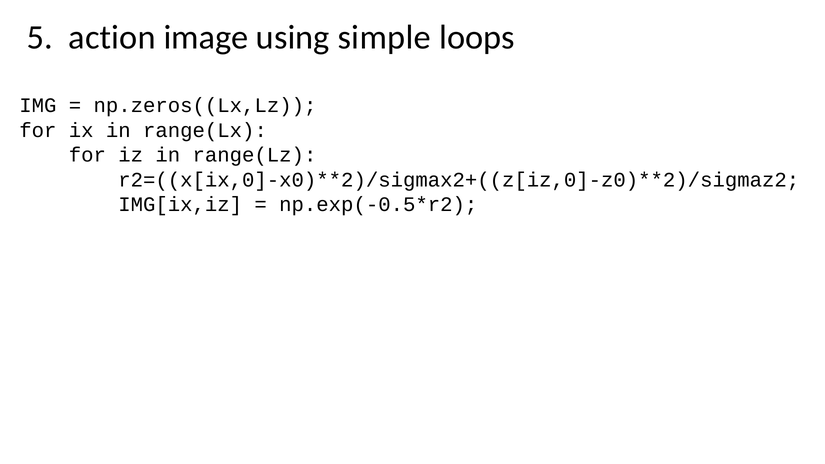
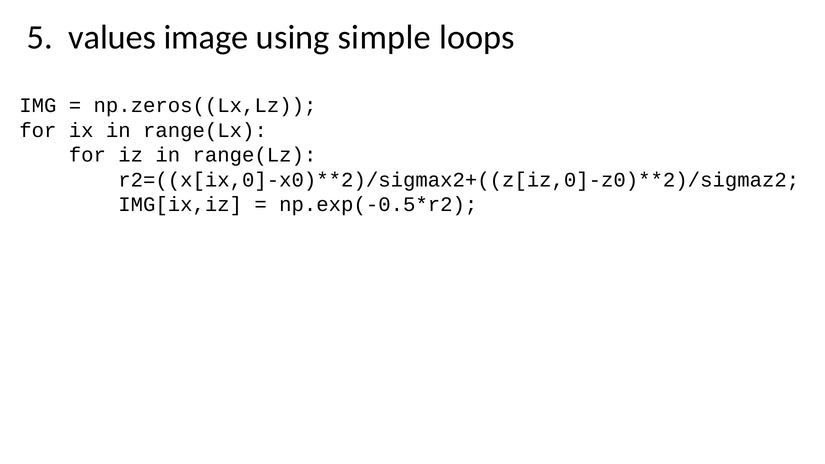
action: action -> values (112, 37)
